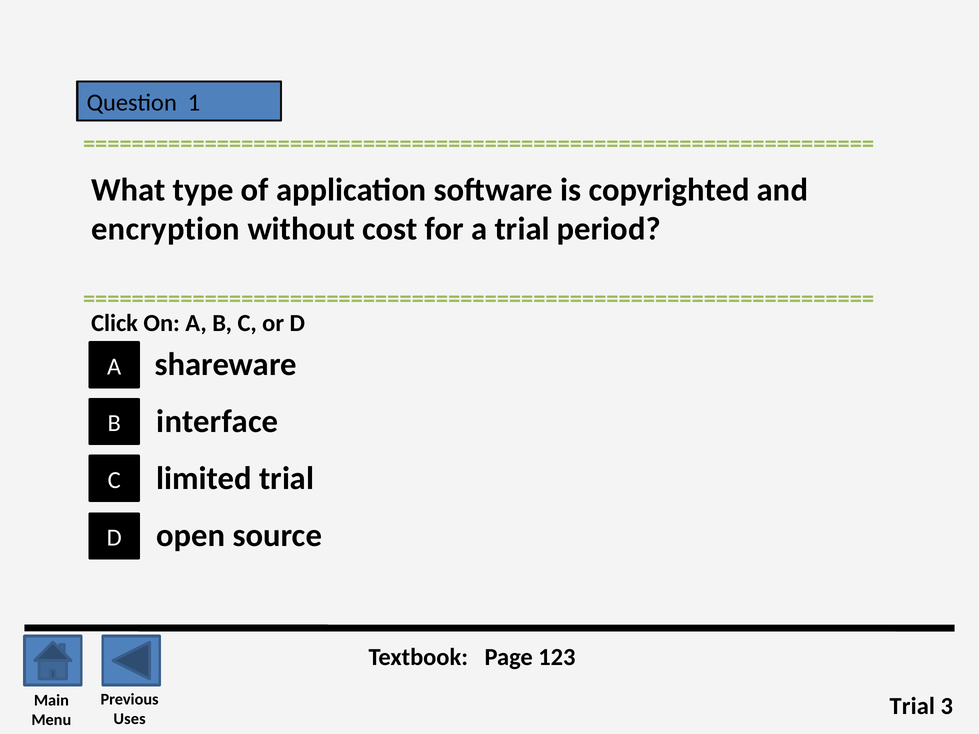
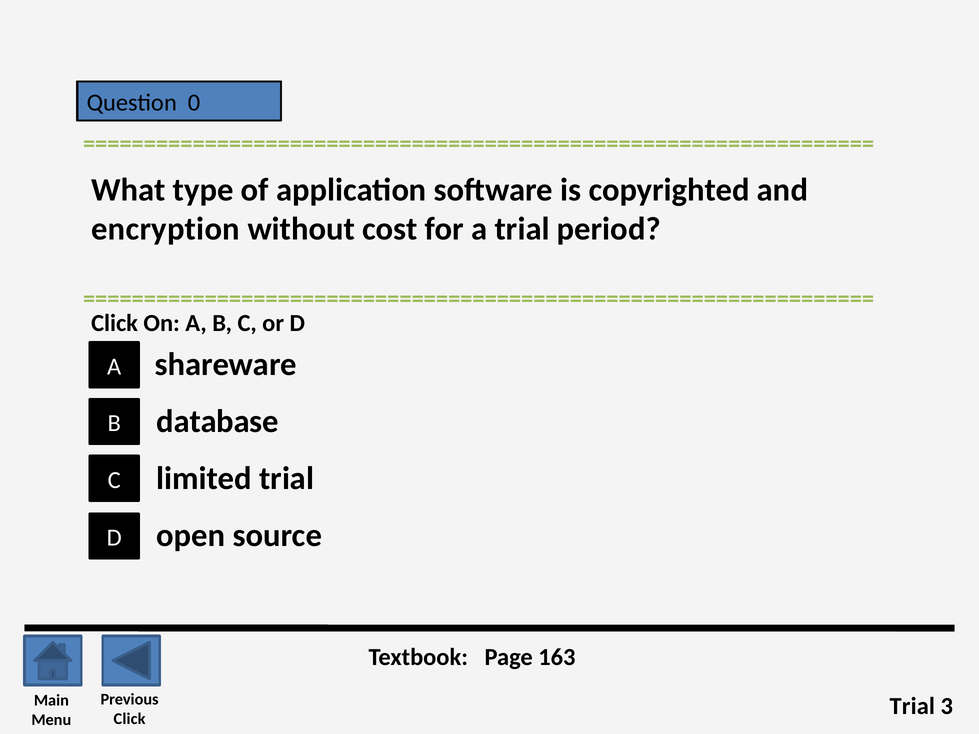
1: 1 -> 0 (194, 103)
interface: interface -> database (218, 422)
123: 123 -> 163 (557, 658)
Uses: Uses -> Click (130, 719)
